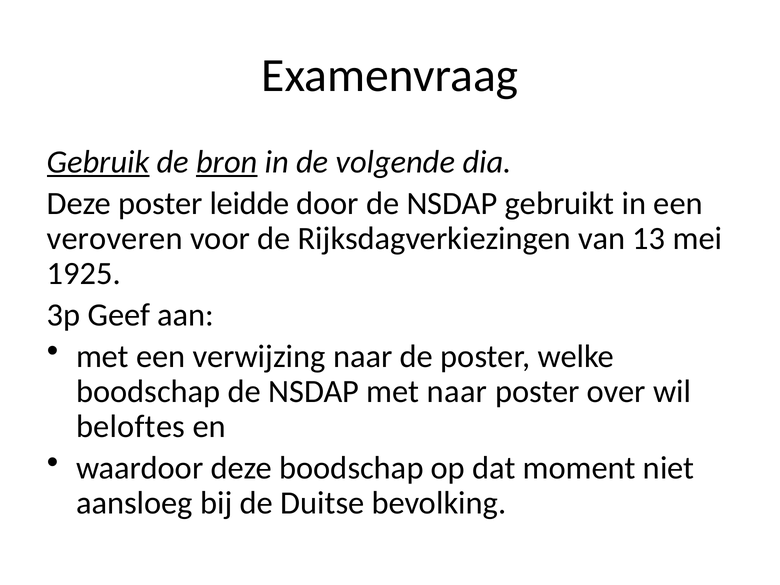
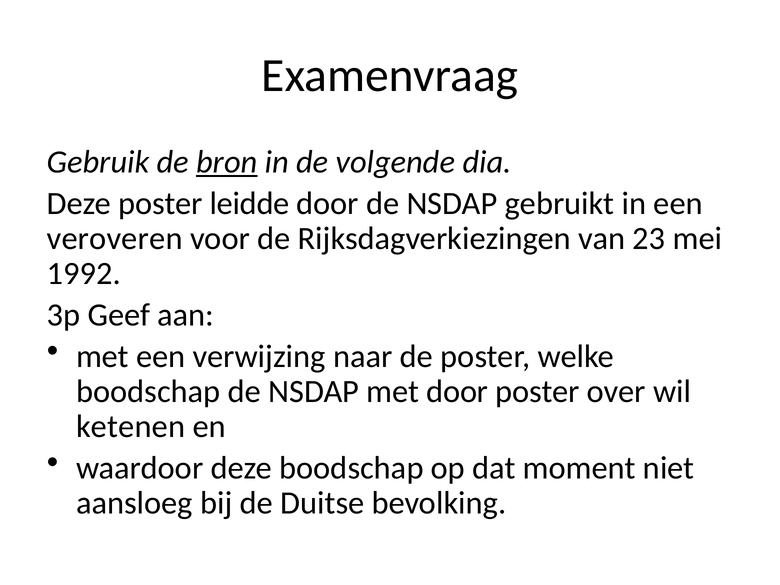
Gebruik underline: present -> none (98, 162)
13: 13 -> 23 (649, 239)
1925: 1925 -> 1992 (84, 274)
met naar: naar -> door (457, 391)
beloftes: beloftes -> ketenen (131, 427)
